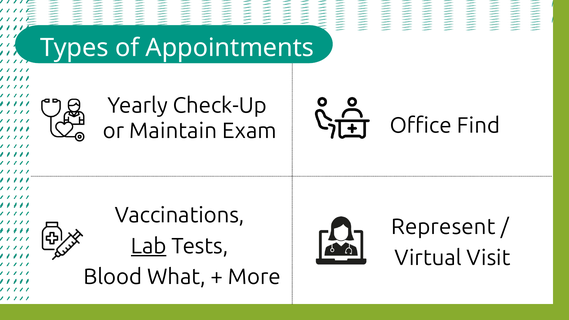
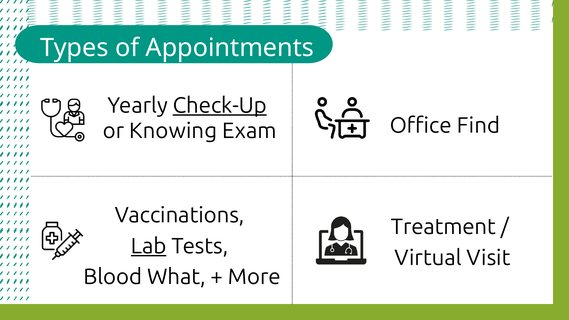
Check-Up underline: none -> present (220, 106)
Maintain: Maintain -> Knowing (173, 131)
Represent: Represent -> Treatment (443, 227)
